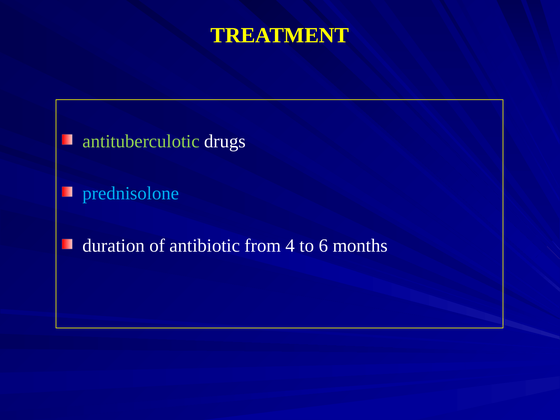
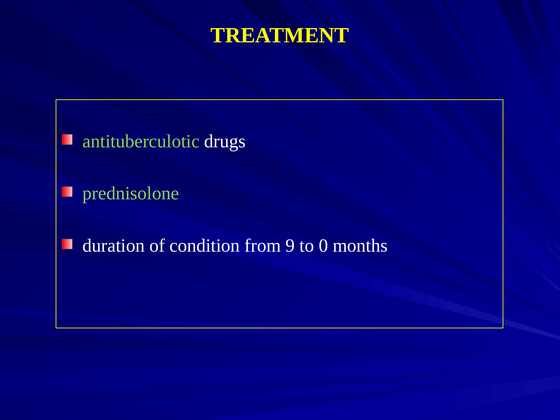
prednisolone colour: light blue -> light green (131, 193)
antibiotic: antibiotic -> condition (205, 246)
4: 4 -> 9 (290, 246)
6: 6 -> 0 (323, 246)
